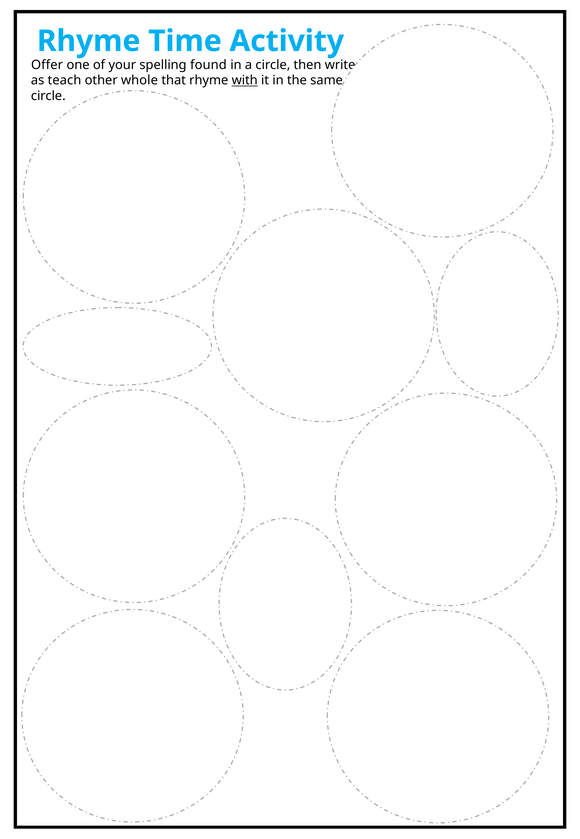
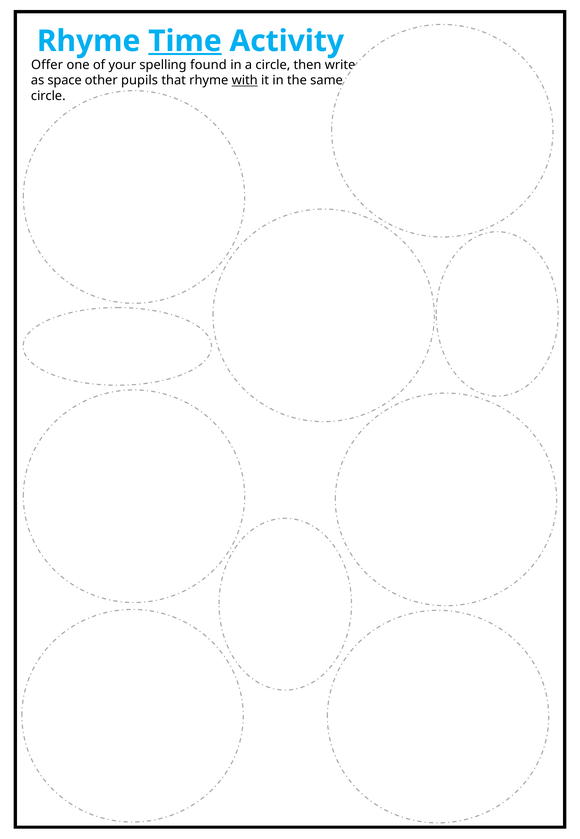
Time underline: none -> present (185, 41)
teach: teach -> space (65, 80)
whole: whole -> pupils (139, 80)
